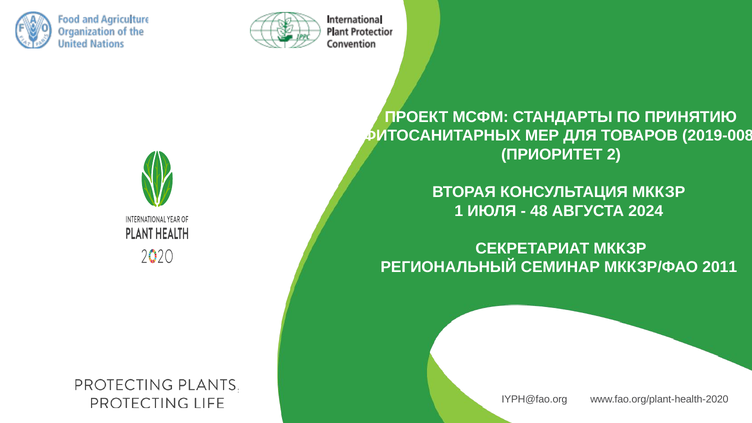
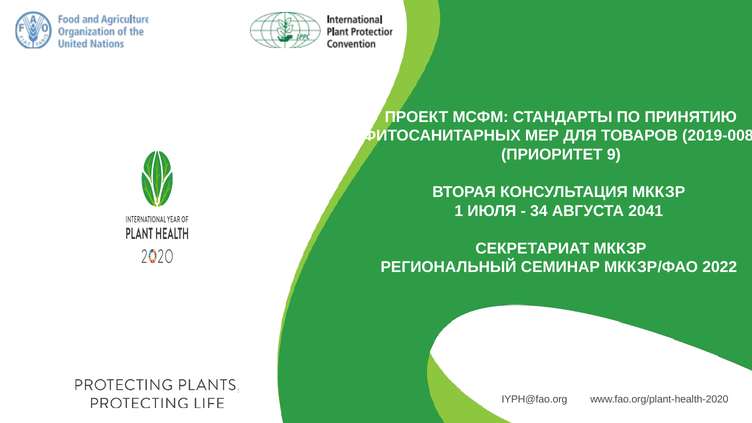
2: 2 -> 9 (614, 154)
48: 48 -> 34 (539, 211)
2024: 2024 -> 2041 (646, 211)
2011: 2011 -> 2022 (720, 267)
